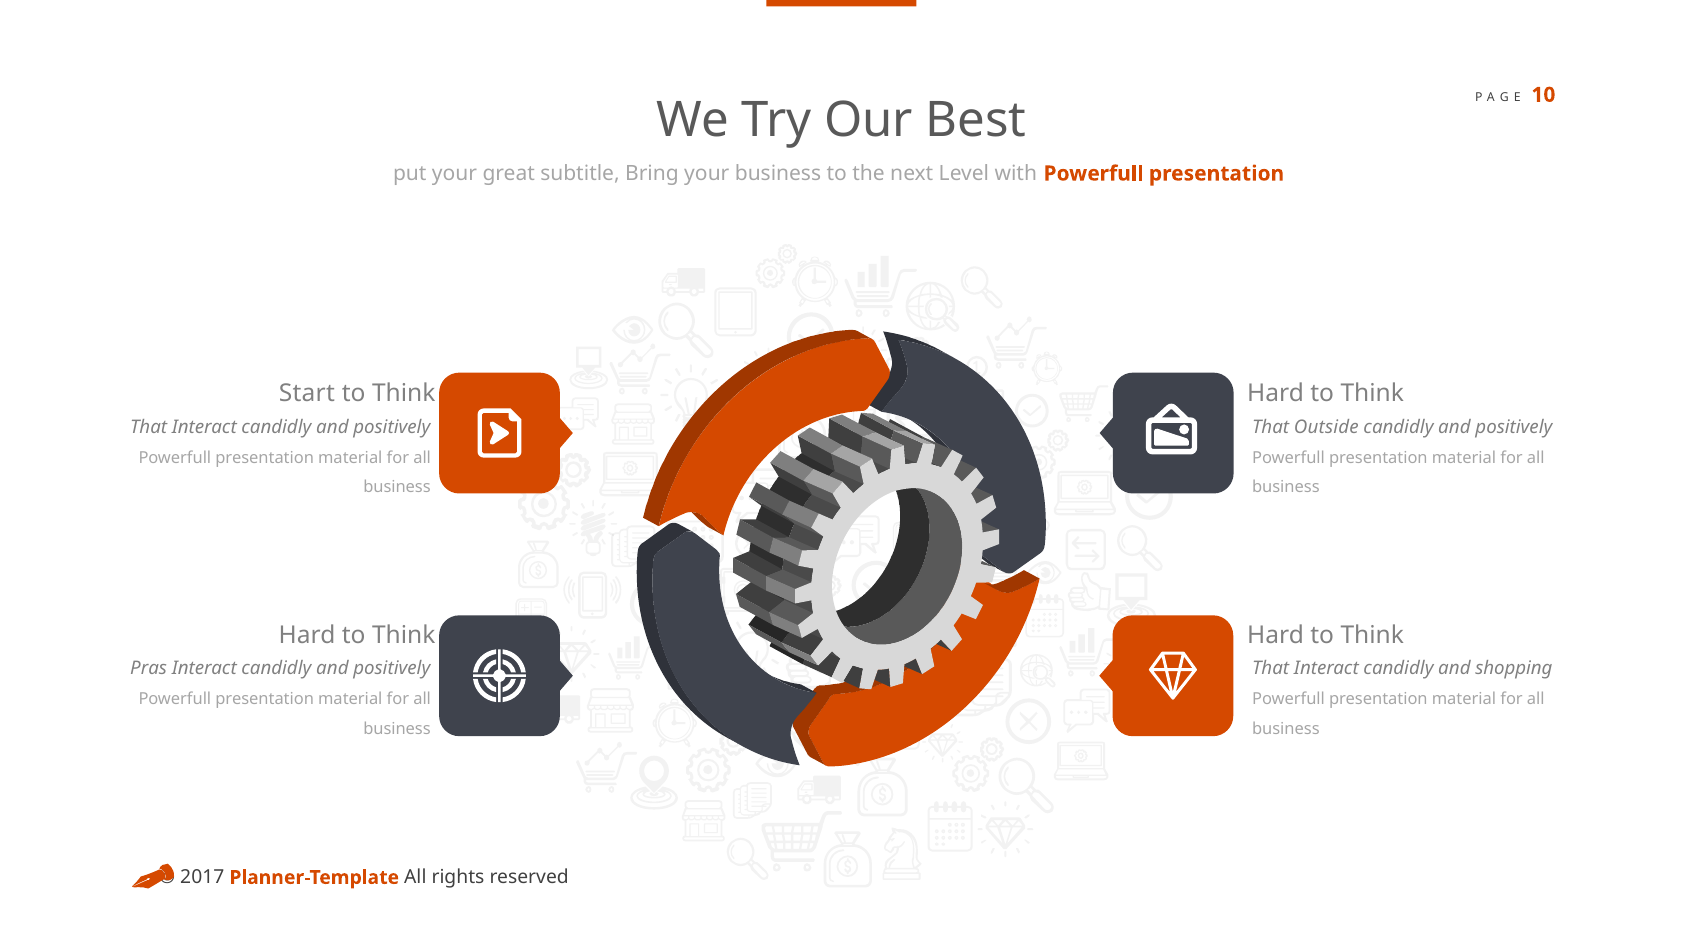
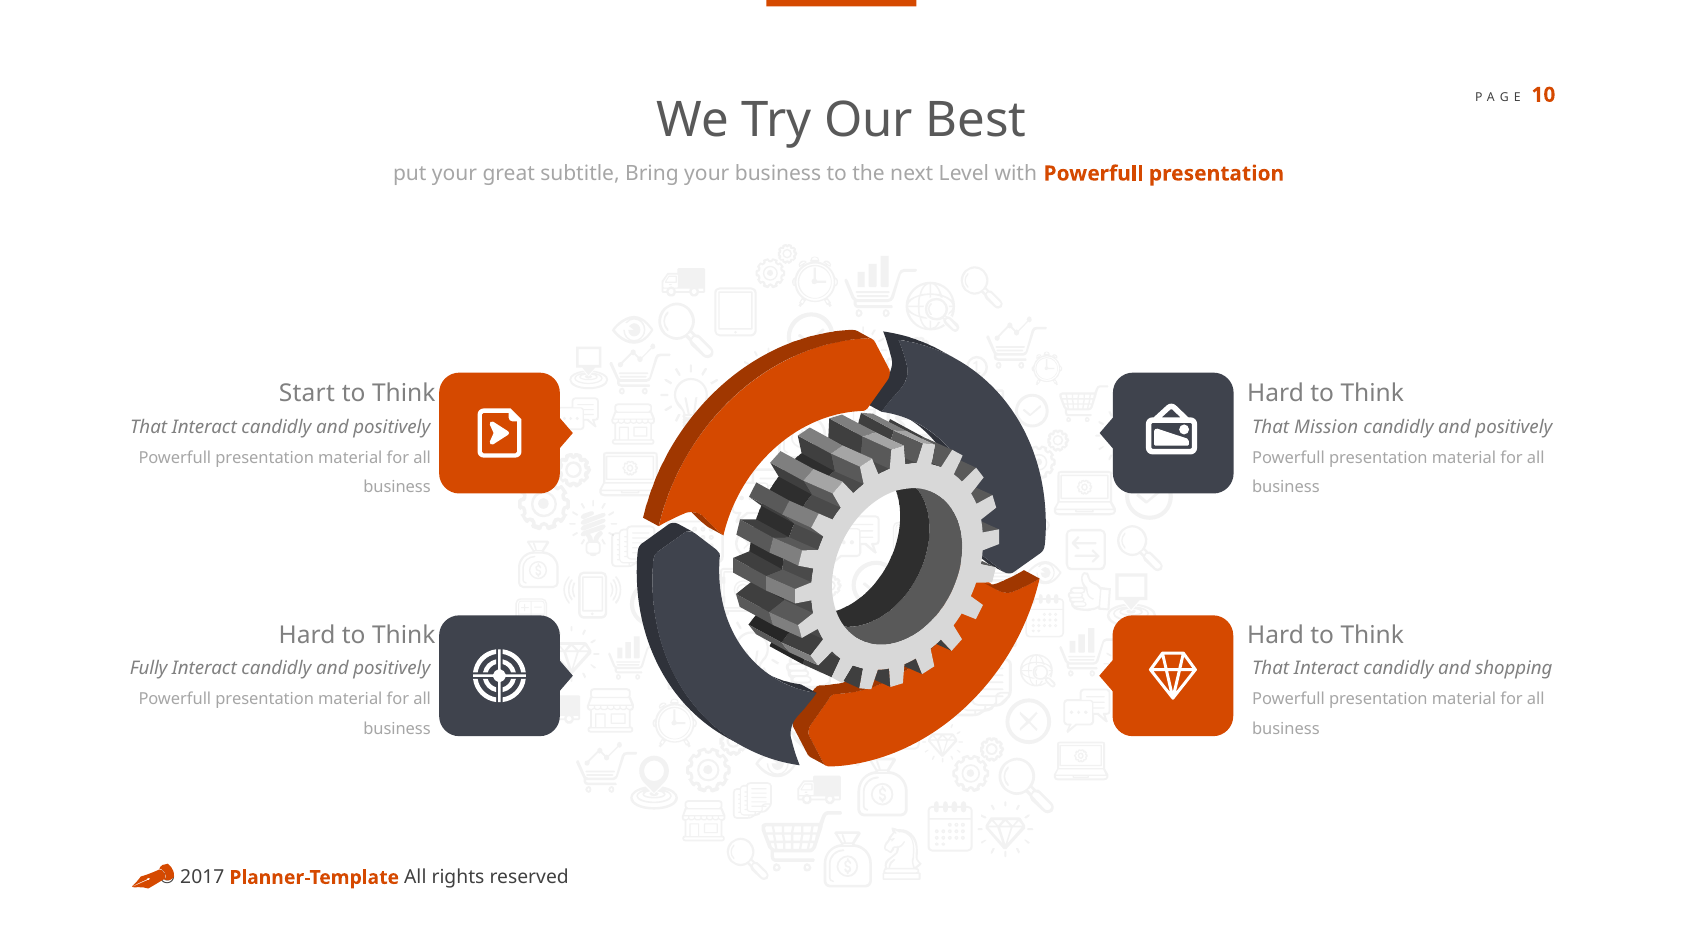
Outside: Outside -> Mission (1326, 427)
Pras: Pras -> Fully (149, 668)
